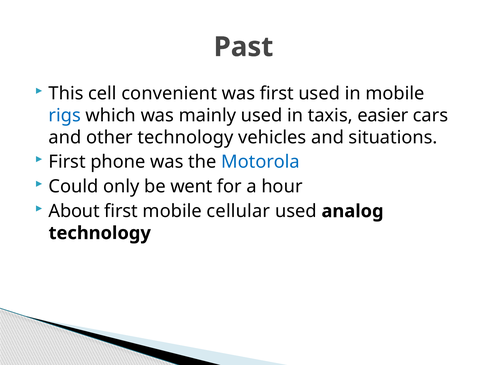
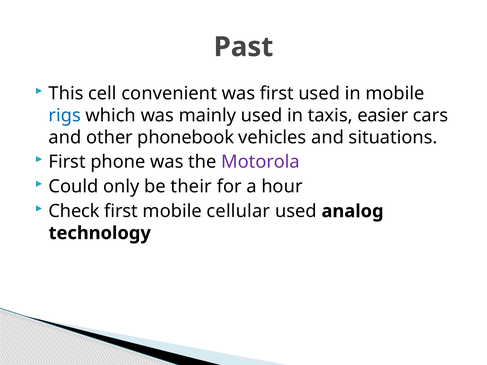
other technology: technology -> phonebook (186, 137)
Motorola colour: blue -> purple (261, 162)
went: went -> their (191, 187)
About: About -> Check (74, 211)
